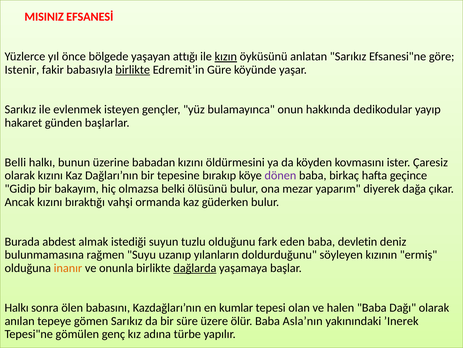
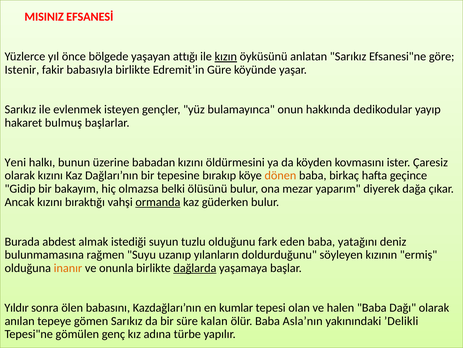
birlikte underline: present -> none (133, 70)
günden: günden -> bulmuş (63, 122)
Belli: Belli -> Yeni (15, 162)
dönen colour: purple -> orange (280, 175)
ormanda underline: none -> present (158, 202)
devletin: devletin -> yatağını (357, 241)
Halkı: Halkı -> Yıldır (17, 307)
üzere: üzere -> kalan (214, 320)
’Inerek: ’Inerek -> ’Delikli (401, 320)
